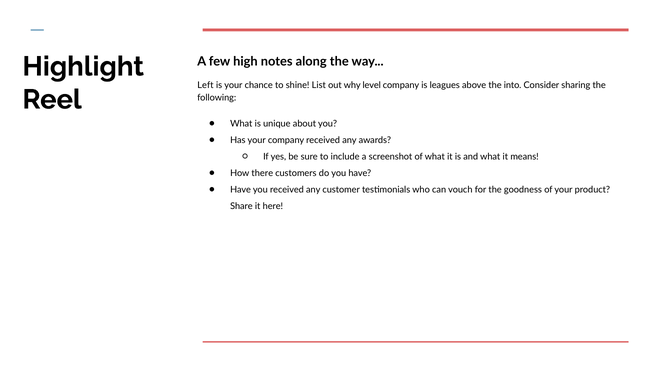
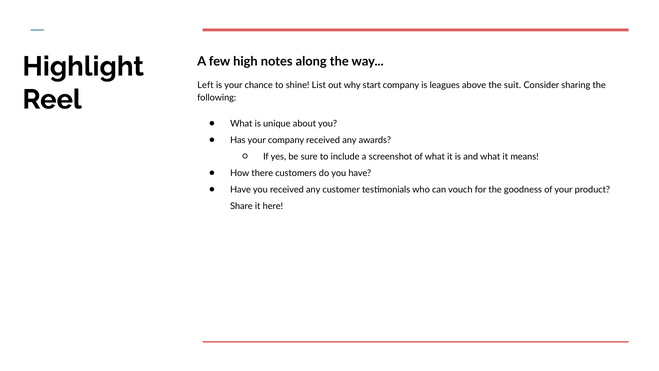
level: level -> start (372, 85)
into: into -> suit (513, 85)
